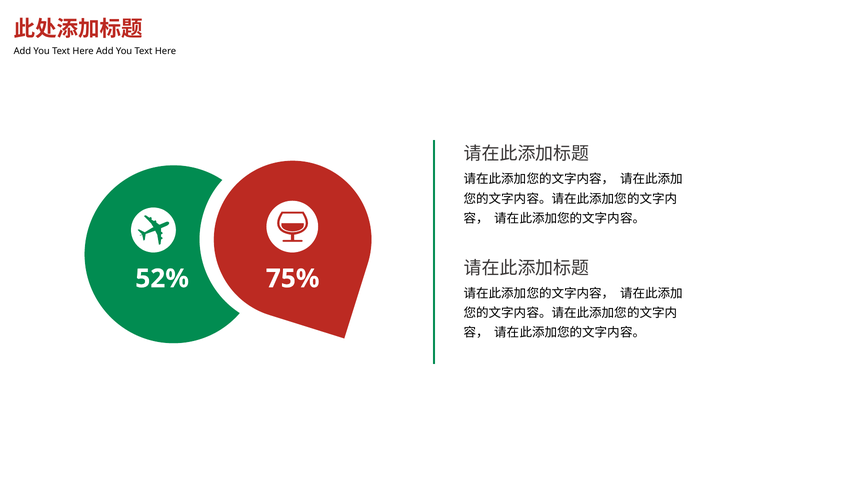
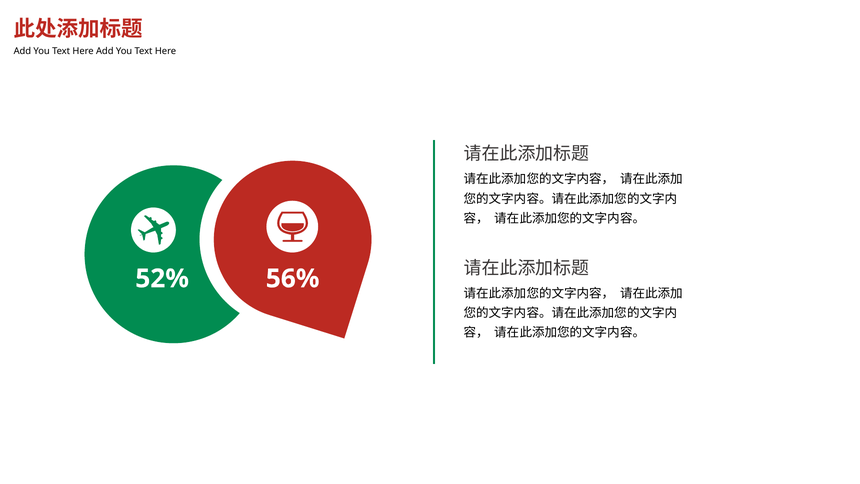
75%: 75% -> 56% (293, 278)
